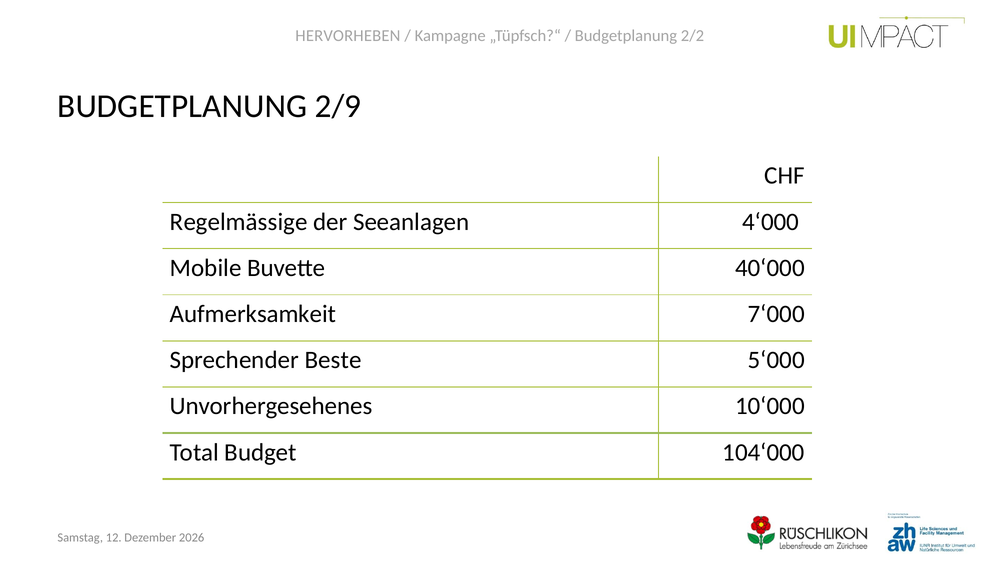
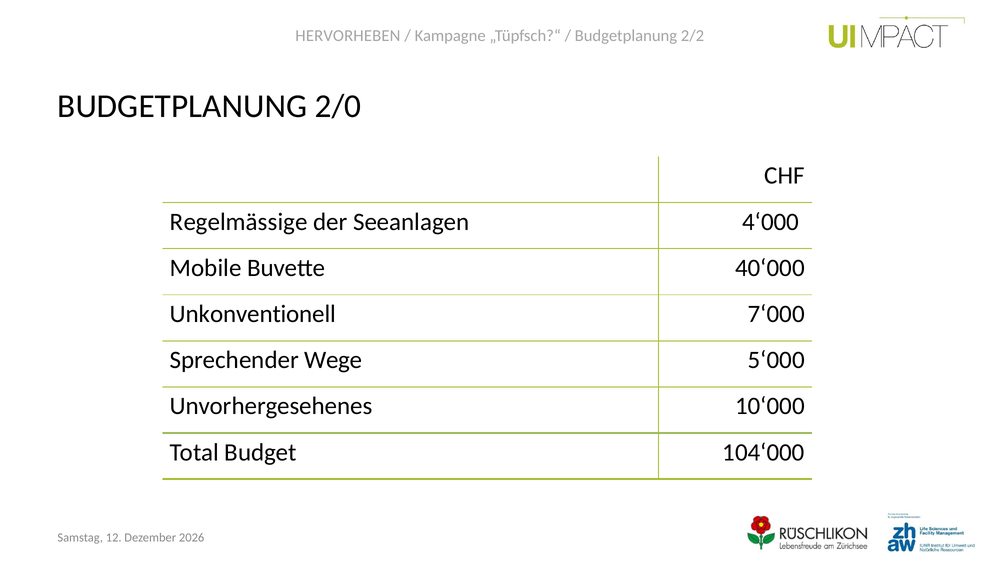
2/9: 2/9 -> 2/0 (338, 106)
Aufmerksamkeit: Aufmerksamkeit -> Unkonventionell (253, 314)
Beste: Beste -> Wege (333, 360)
